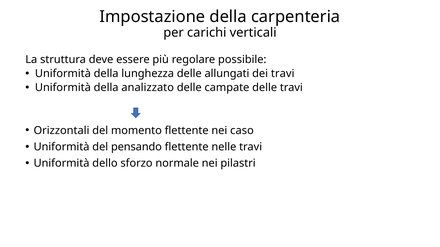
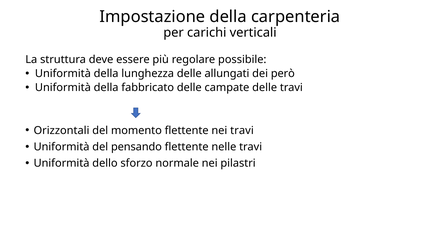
dei travi: travi -> però (283, 74)
analizzato: analizzato -> fabbricato (148, 88)
nei caso: caso -> travi (242, 131)
